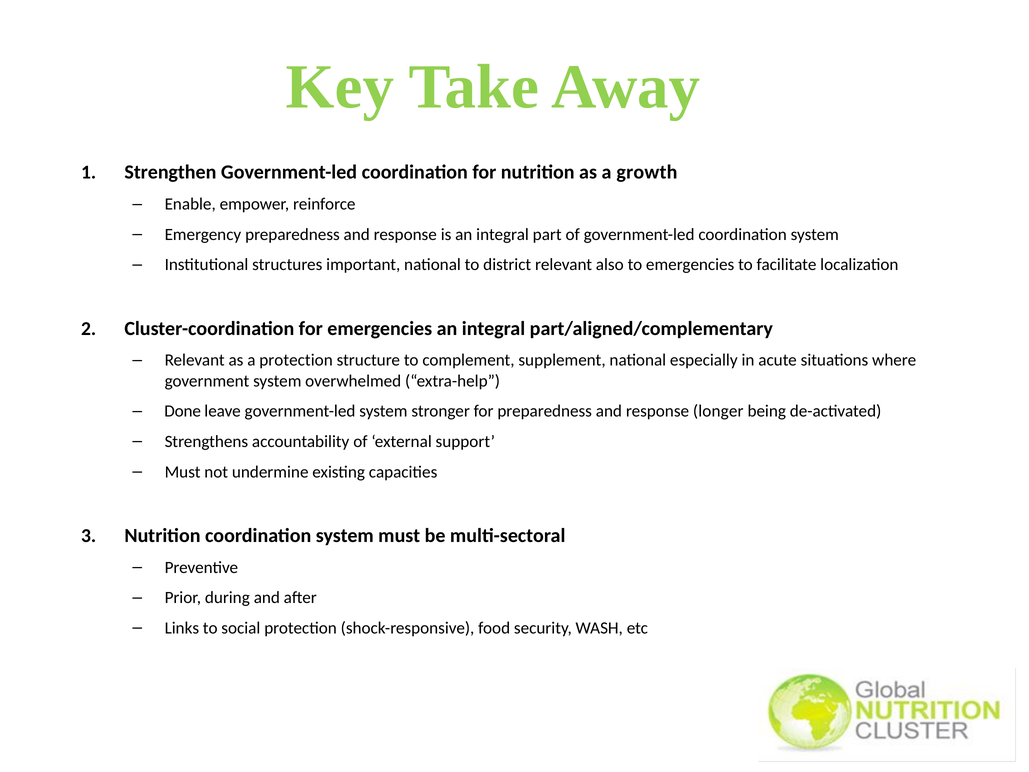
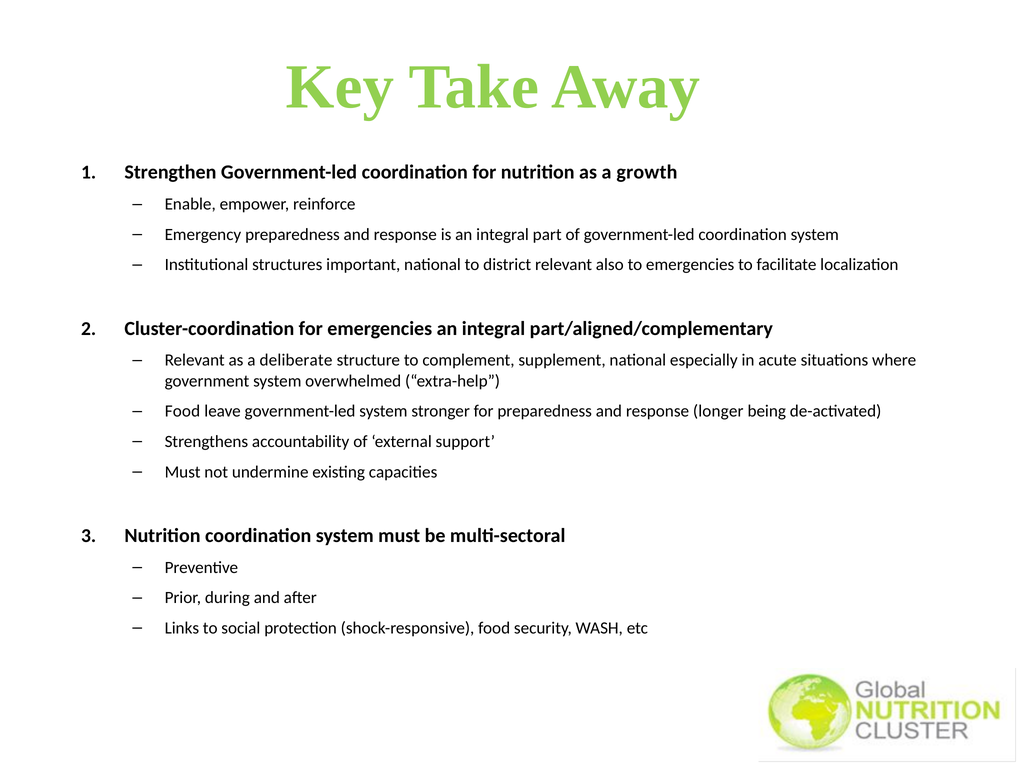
a protection: protection -> deliberate (296, 360)
Done: Done -> Food (182, 411)
